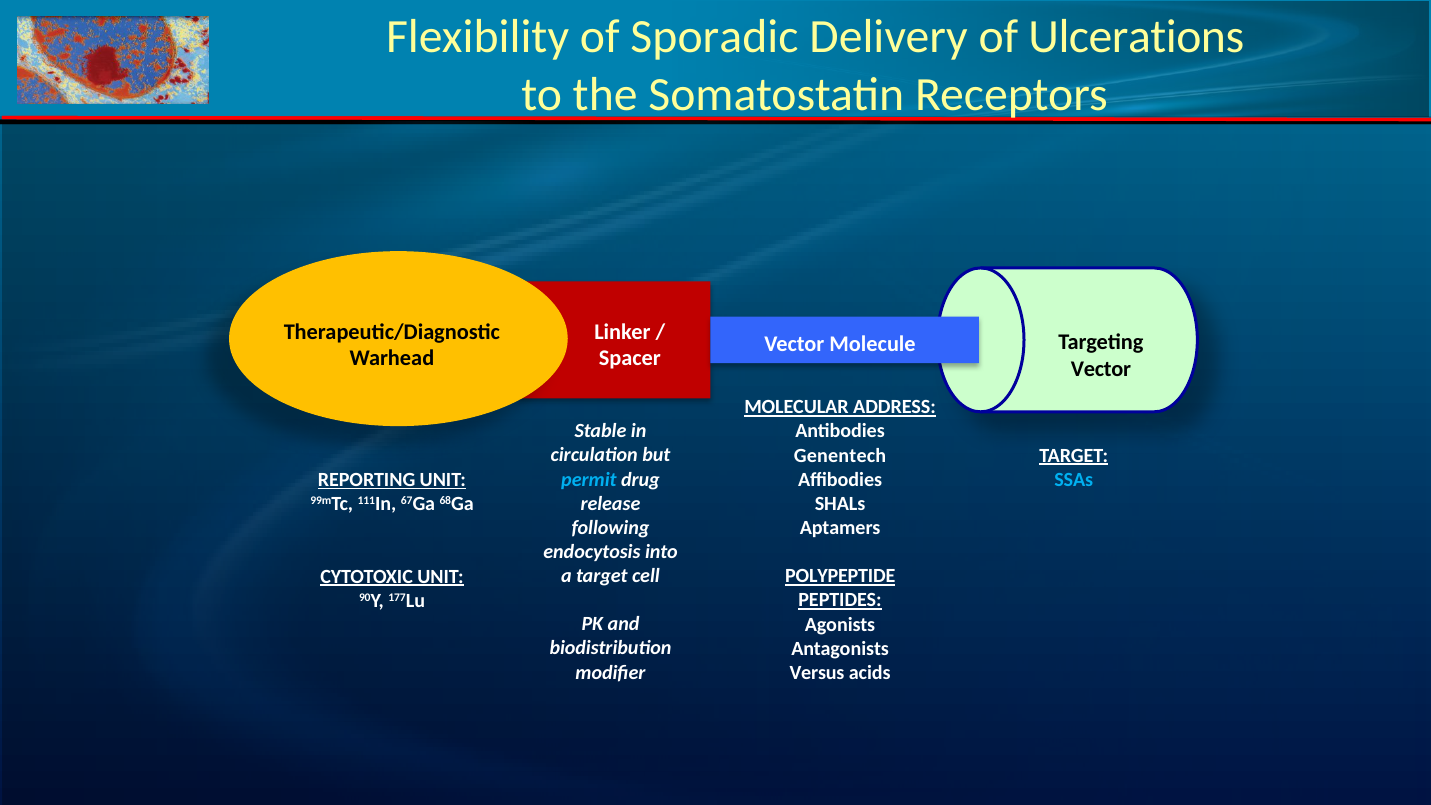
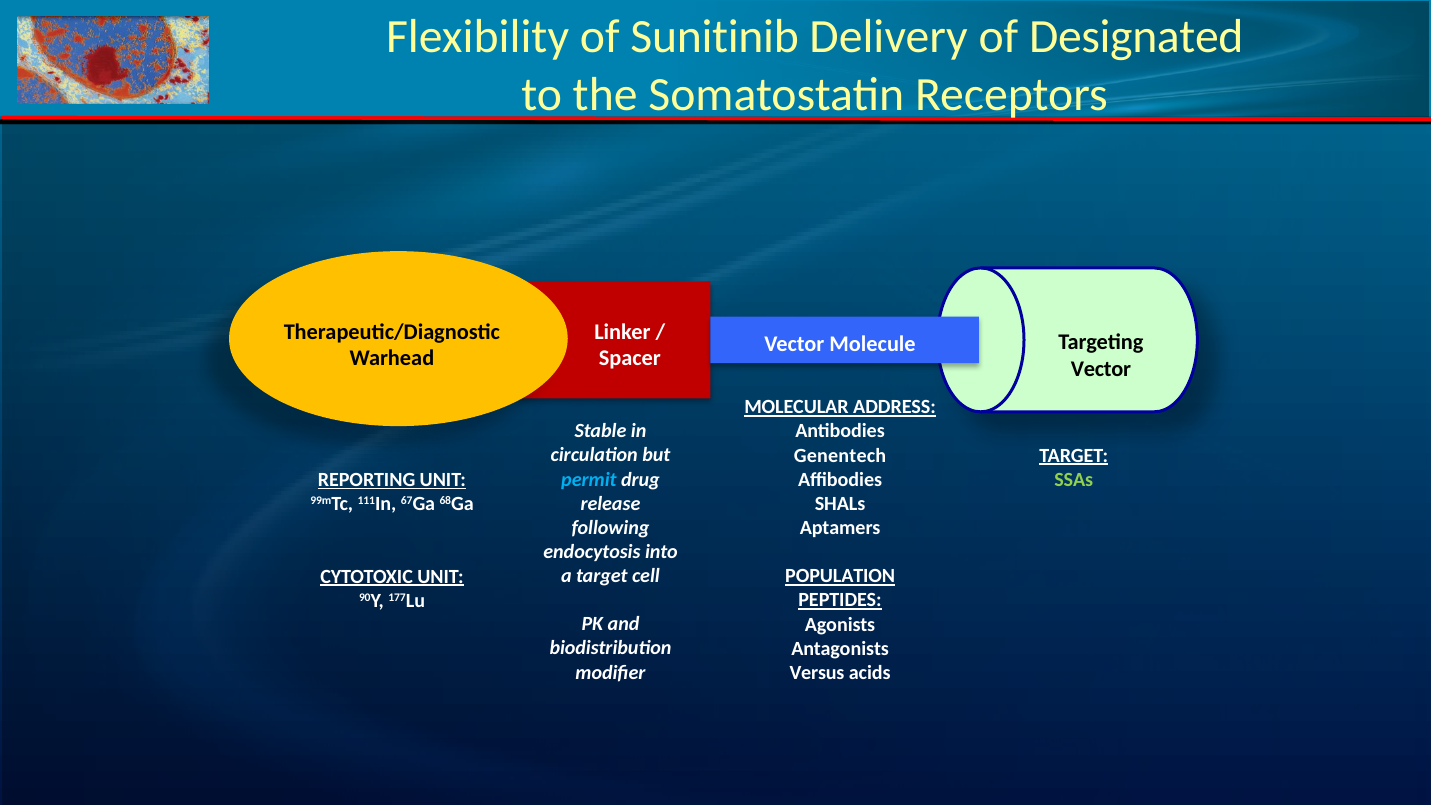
Sporadic: Sporadic -> Sunitinib (715, 37)
Ulcerations: Ulcerations -> Designated (1136, 37)
SSAs colour: light blue -> light green (1074, 480)
POLYPEPTIDE: POLYPEPTIDE -> POPULATION (840, 576)
